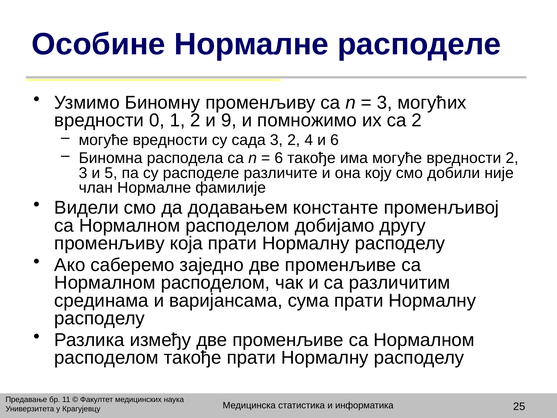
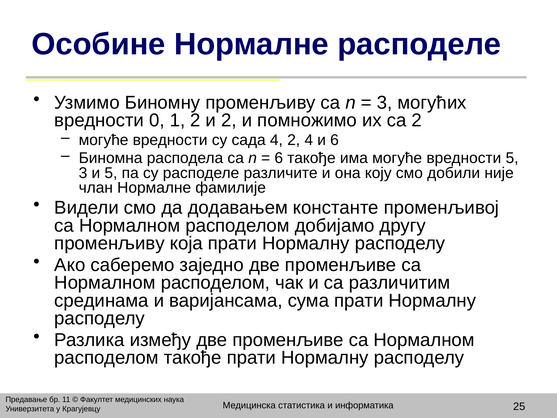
и 9: 9 -> 2 (229, 120)
сада 3: 3 -> 4 (276, 140)
вредности 2: 2 -> 5 (512, 158)
